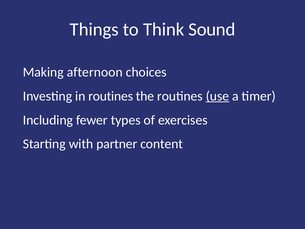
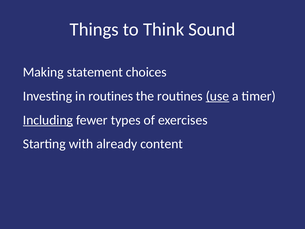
afternoon: afternoon -> statement (95, 72)
Including underline: none -> present (48, 120)
partner: partner -> already (117, 144)
